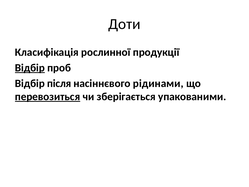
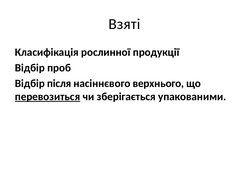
Доти: Доти -> Взяті (124, 24)
Відбір underline: present -> none (30, 68)
рідинами: рідинами -> верхнього (158, 83)
